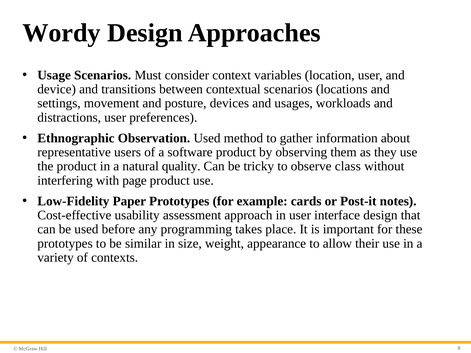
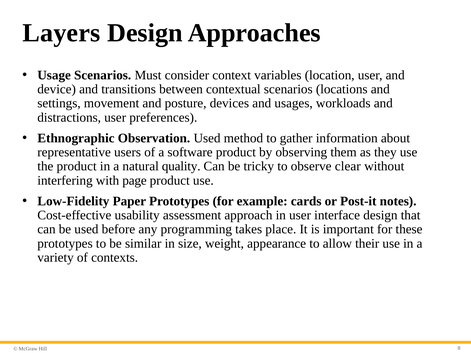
Wordy: Wordy -> Layers (61, 33)
class: class -> clear (348, 166)
